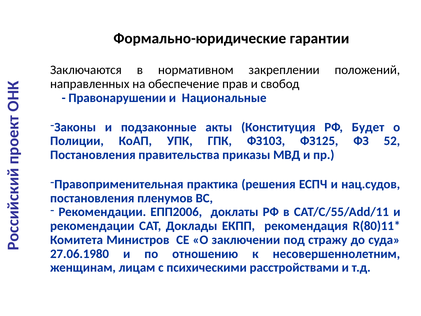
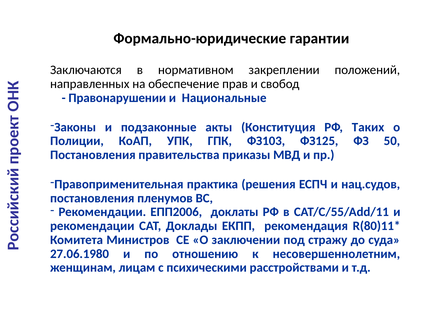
Будет: Будет -> Таких (368, 127)
52: 52 -> 50 (392, 141)
